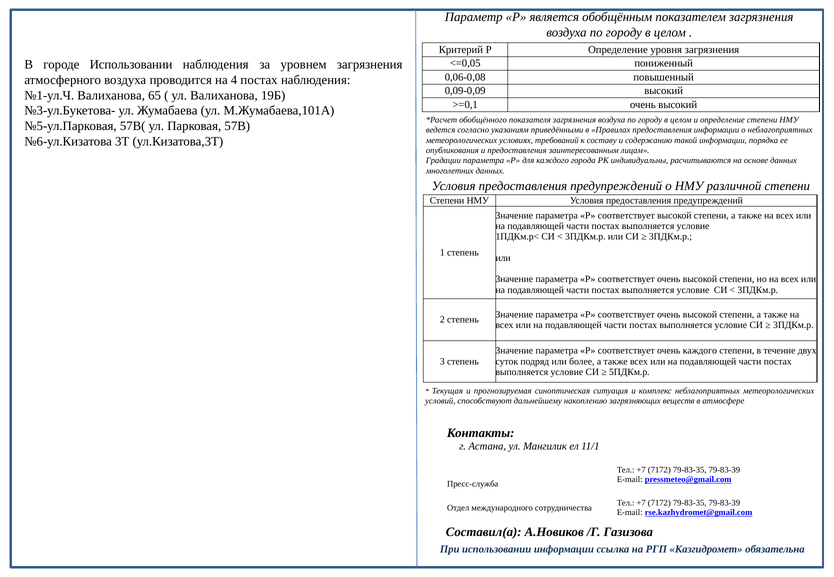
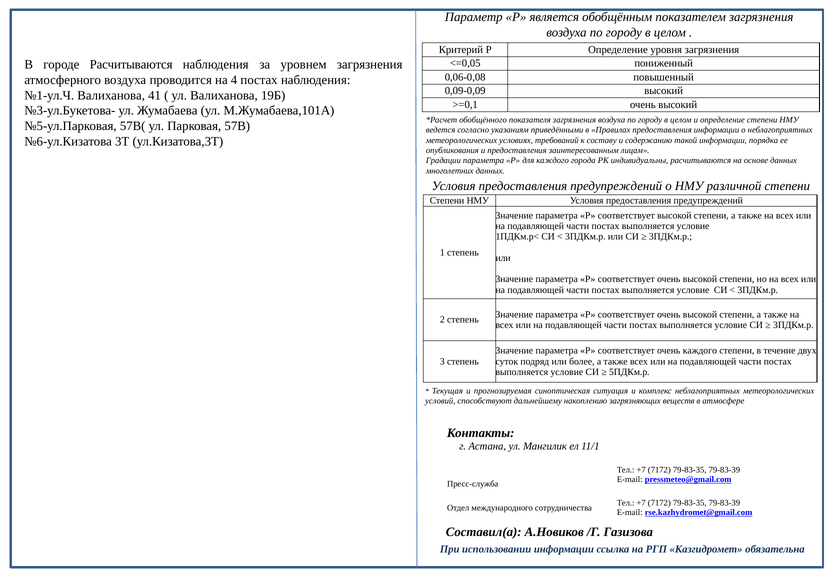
городе Использовании: Использовании -> Расчитываются (131, 65)
65: 65 -> 41 (155, 95)
